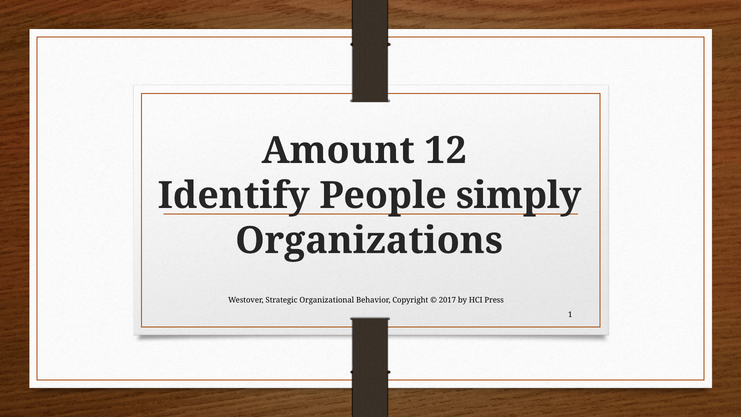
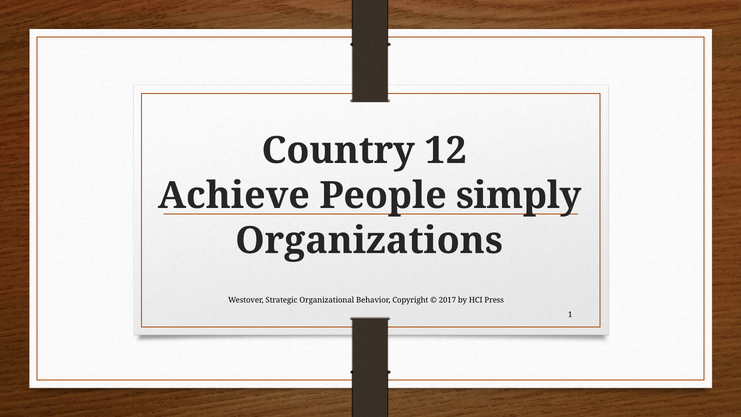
Amount: Amount -> Country (338, 150)
Identify: Identify -> Achieve (234, 196)
